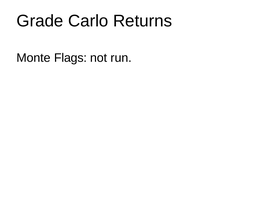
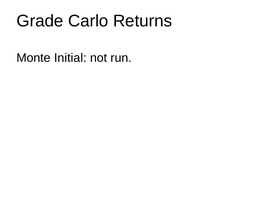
Flags: Flags -> Initial (70, 58)
